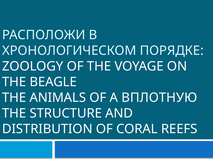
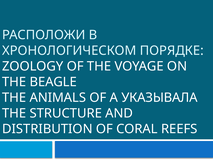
ВПЛОТНУЮ: ВПЛОТНУЮ -> УКАЗЫВАЛА (159, 97)
